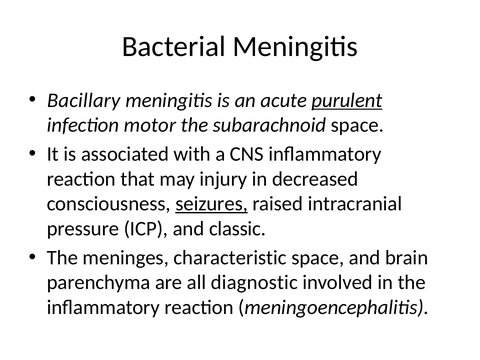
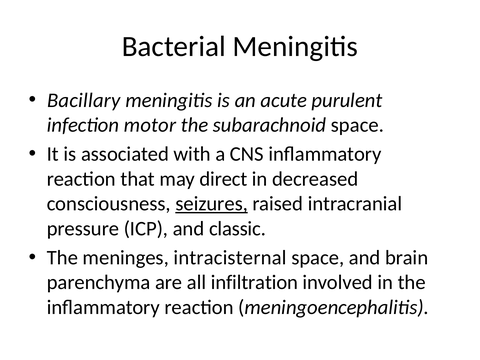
purulent underline: present -> none (347, 100)
injury: injury -> direct (223, 179)
characteristic: characteristic -> intracisternal (230, 258)
diagnostic: diagnostic -> infiltration (254, 282)
